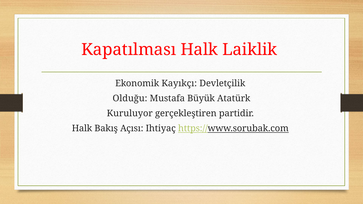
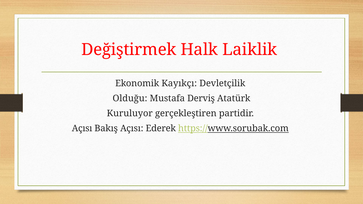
Kapatılması: Kapatılması -> Değiştirmek (129, 50)
Büyük: Büyük -> Derviş (201, 99)
Halk: Halk -> Açısı (82, 128)
Ihtiyaç: Ihtiyaç -> Ederek (161, 128)
